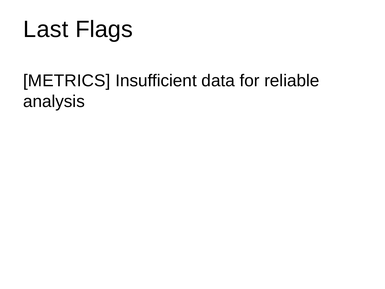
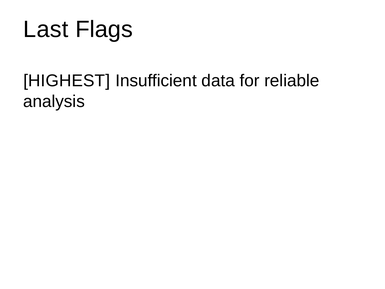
METRICS: METRICS -> HIGHEST (67, 81)
